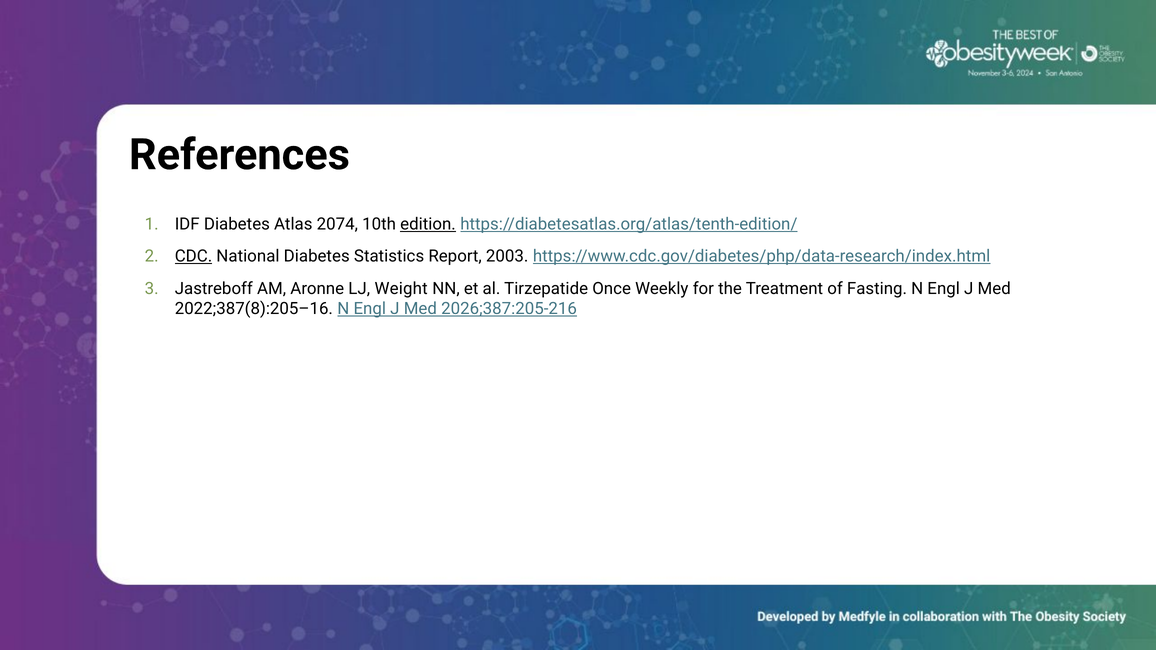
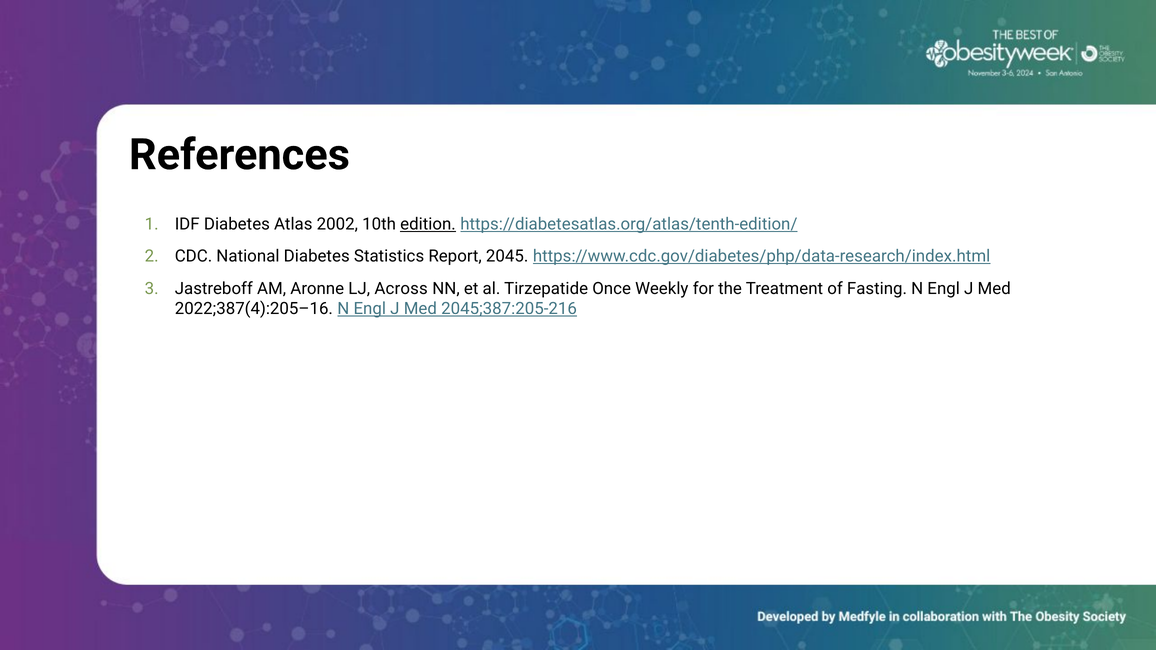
2074: 2074 -> 2002 (337, 224)
CDC underline: present -> none (193, 257)
2003: 2003 -> 2045 (507, 257)
Weight: Weight -> Across (401, 289)
2022;387(8):205–16: 2022;387(8):205–16 -> 2022;387(4):205–16 (254, 309)
2026;387:205-216: 2026;387:205-216 -> 2045;387:205-216 (509, 309)
